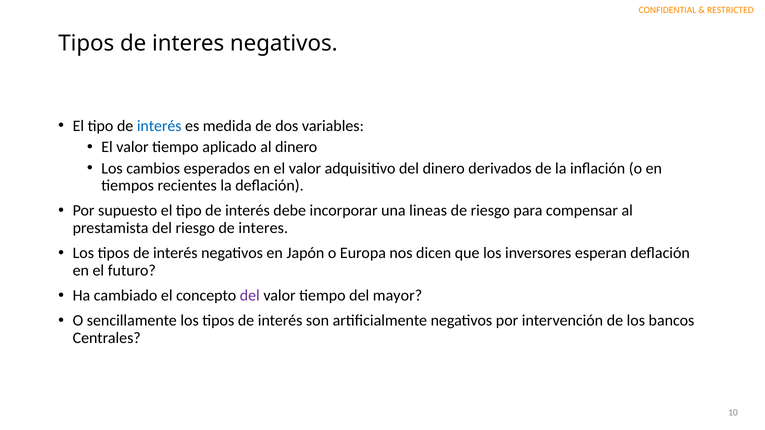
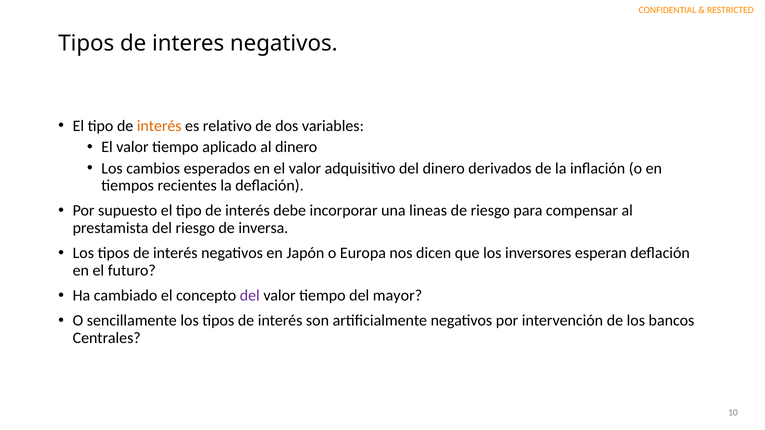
interés colour: blue -> orange (159, 126)
medida: medida -> relativo (227, 126)
riesgo de interes: interes -> inversa (263, 228)
